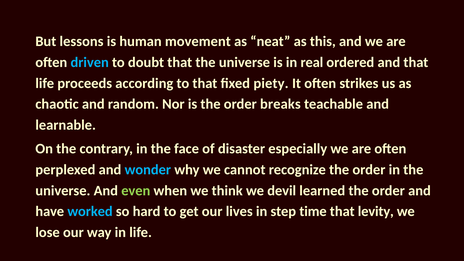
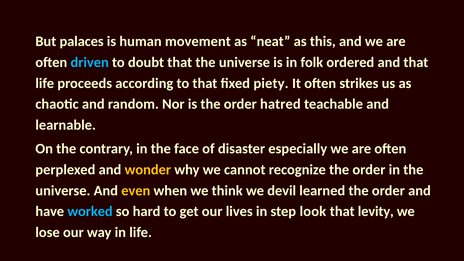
lessons: lessons -> palaces (82, 42)
real: real -> folk (312, 62)
breaks: breaks -> hatred (280, 104)
wonder colour: light blue -> yellow (148, 170)
even colour: light green -> yellow (136, 191)
time: time -> look (313, 211)
